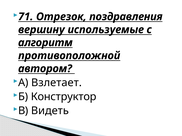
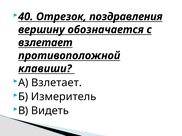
71: 71 -> 40 (26, 17)
используемые: используемые -> обозначается (106, 30)
алгоритм: алгоритм -> взлетает (45, 43)
автором: автором -> клавиши (45, 69)
Конструктор: Конструктор -> Измеритель (64, 97)
